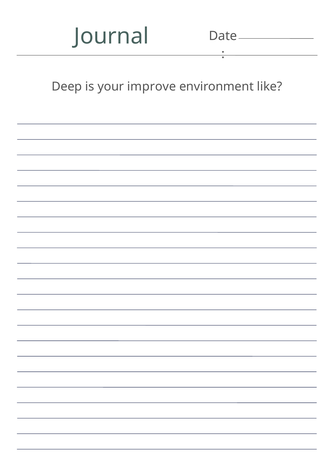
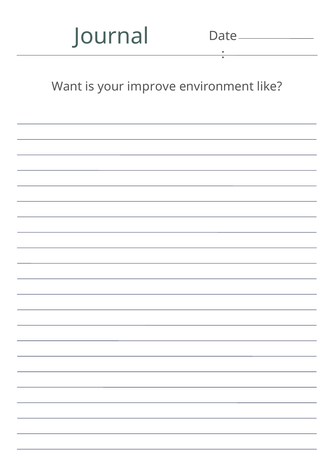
Deep: Deep -> Want (67, 87)
